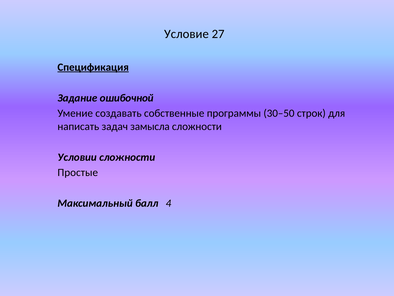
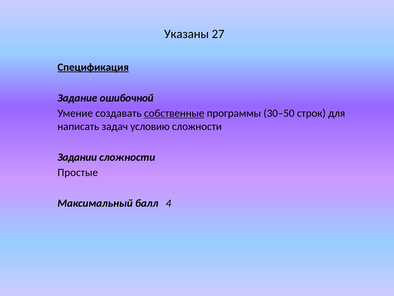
Условие: Условие -> Указаны (186, 34)
собственные underline: none -> present (174, 113)
замысла: замысла -> условию (150, 126)
Условии: Условии -> Задании (77, 157)
